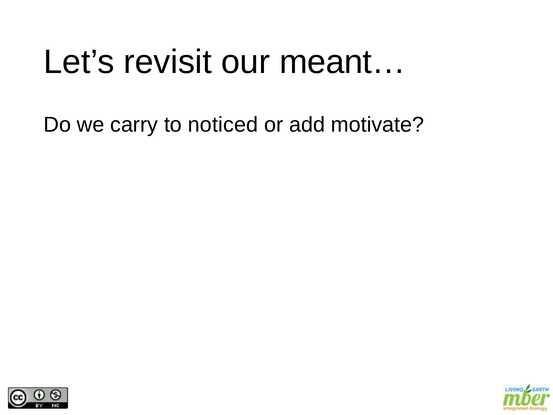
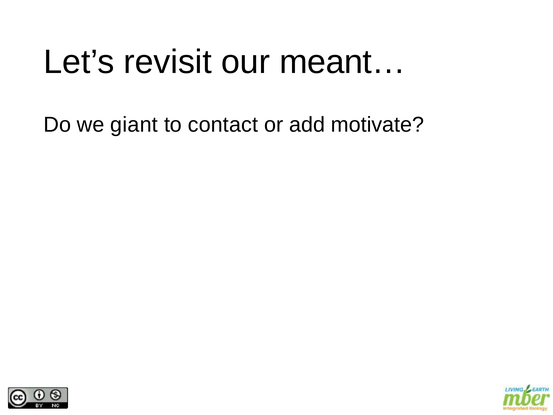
carry: carry -> giant (134, 125)
noticed: noticed -> contact (223, 125)
